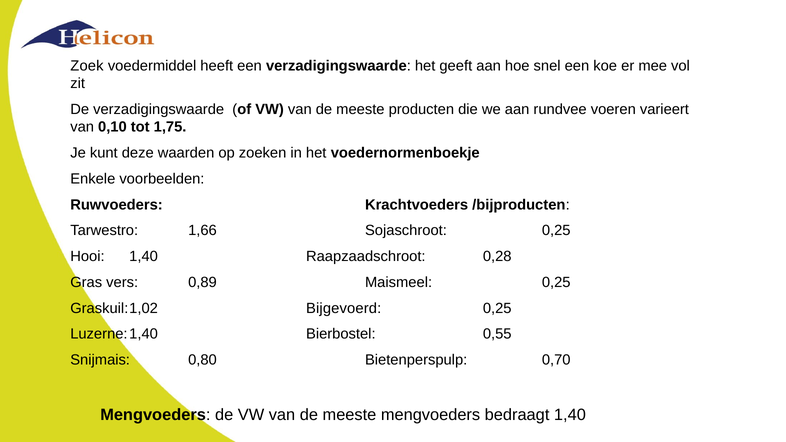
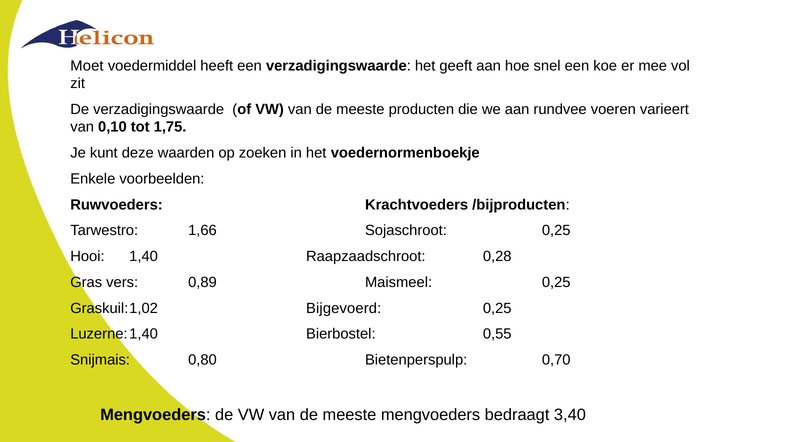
Zoek: Zoek -> Moet (87, 66)
bedraagt 1,40: 1,40 -> 3,40 (570, 415)
